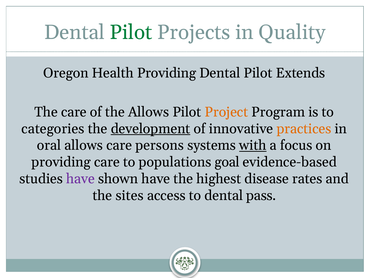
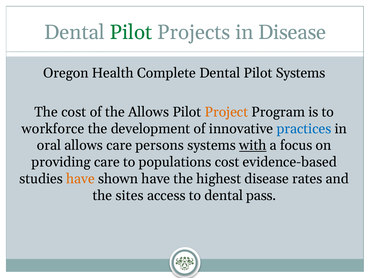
in Quality: Quality -> Disease (292, 32)
Health Providing: Providing -> Complete (166, 73)
Pilot Extends: Extends -> Systems (301, 73)
The care: care -> cost (74, 112)
categories: categories -> workforce (53, 128)
development underline: present -> none (151, 128)
practices colour: orange -> blue (304, 128)
populations goal: goal -> cost (227, 162)
have colour: purple -> orange (80, 178)
